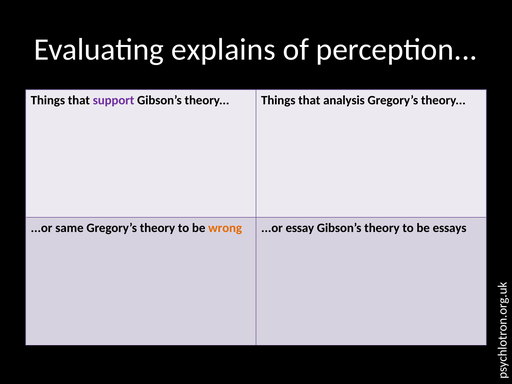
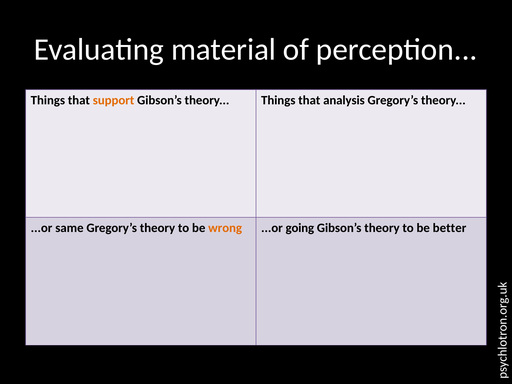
explains: explains -> material (224, 50)
support colour: purple -> orange (114, 100)
essay: essay -> going (300, 228)
essays: essays -> better (450, 228)
